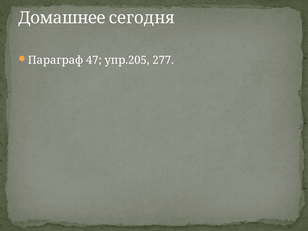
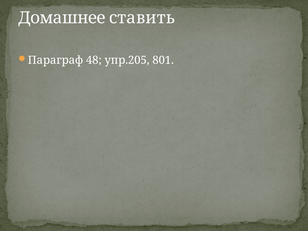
сегодня: сегодня -> ставить (142, 18)
47: 47 -> 48 (94, 60)
277: 277 -> 801 (163, 60)
